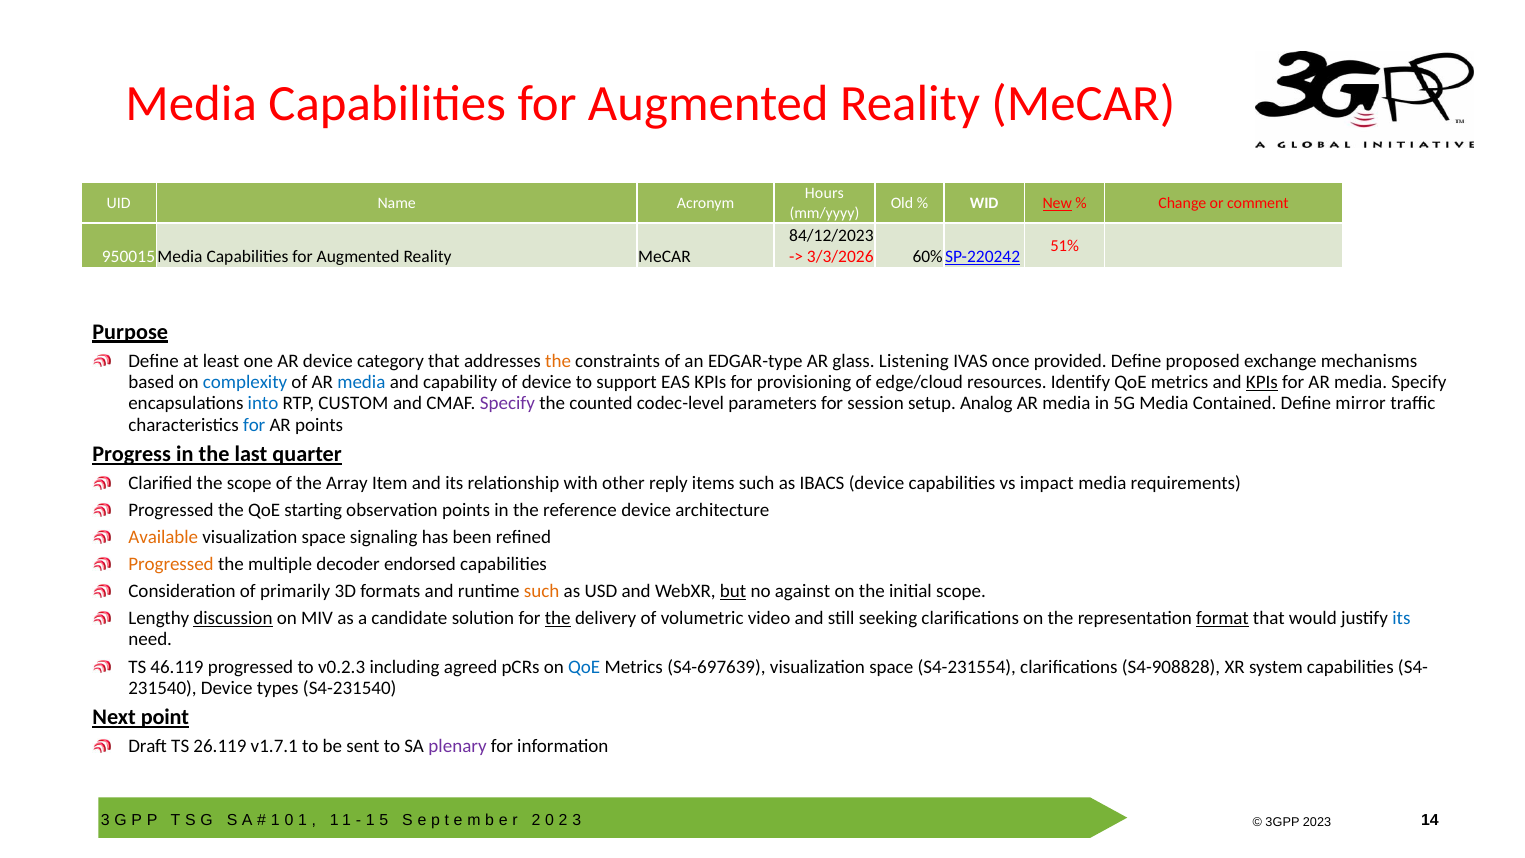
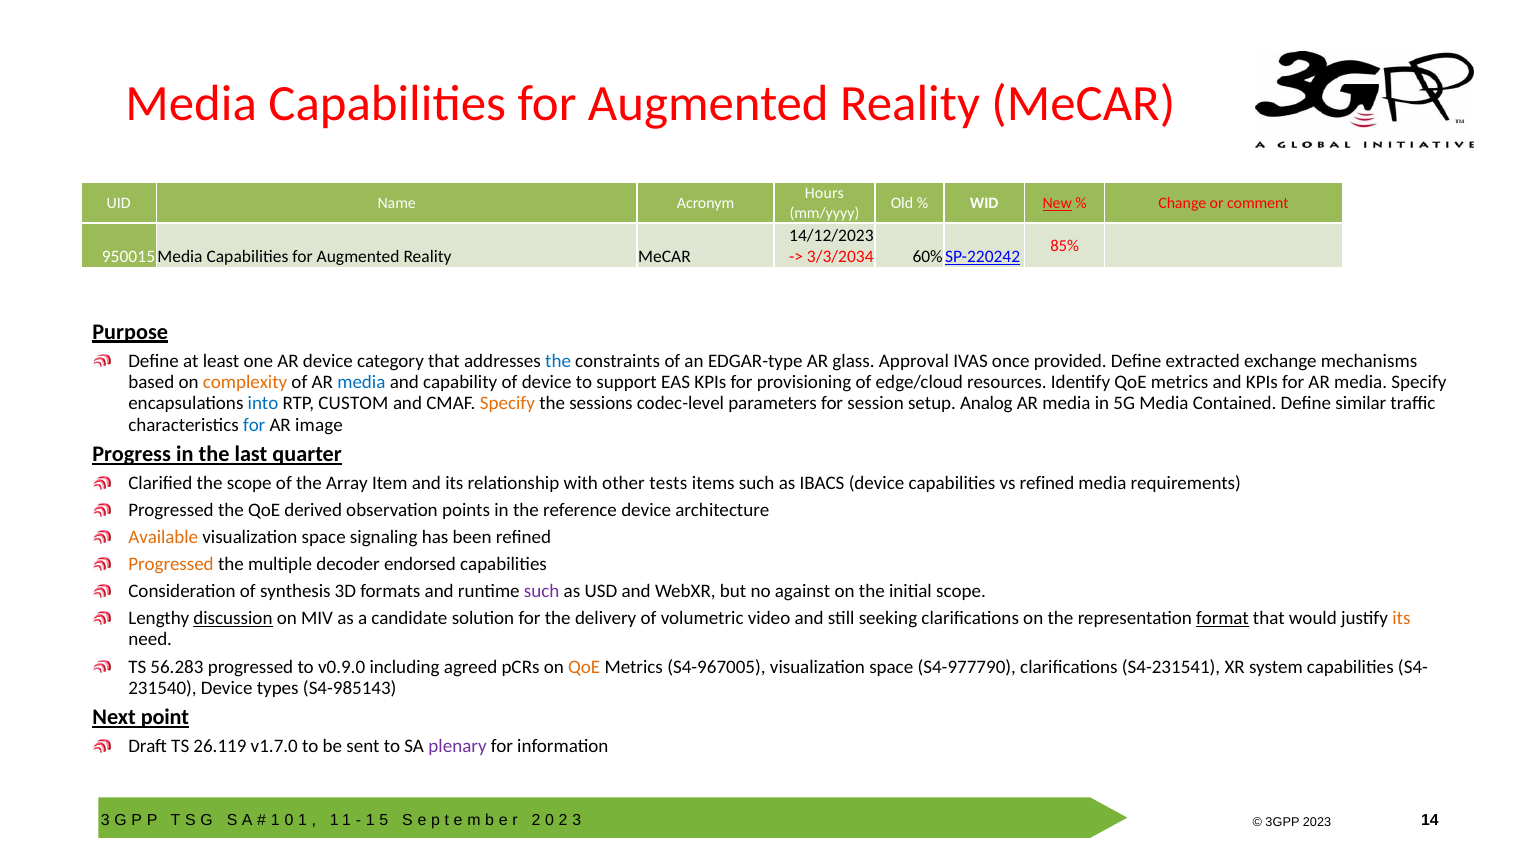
84/12/2023: 84/12/2023 -> 14/12/2023 (831, 235)
51%: 51% -> 85% (1065, 246)
3/3/2026: 3/3/2026 -> 3/3/2034 (840, 257)
the colour: orange -> blue (558, 361)
Listening: Listening -> Approval (914, 361)
proposed: proposed -> extracted (1203, 361)
complexity colour: blue -> orange (245, 382)
KPIs underline: present -> none (1262, 382)
Specify colour: purple -> orange (507, 403)
counted: counted -> sessions (601, 403)
mirror: mirror -> similar (1361, 403)
AR points: points -> image (319, 425)
reply: reply -> tests (668, 483)
vs impact: impact -> refined (1047, 483)
starting: starting -> derived (313, 510)
primarily: primarily -> synthesis (295, 591)
such colour: orange -> purple (542, 591)
but underline: present -> none (733, 591)
the underline: present -> none (558, 618)
its colour: blue -> orange (1401, 618)
46.119: 46.119 -> 56.283 (177, 667)
v0.2.3: v0.2.3 -> v0.9.0 (342, 667)
QoE colour: blue -> orange (584, 667)
S4-697639: S4-697639 -> S4-967005 (716, 667)
S4-231554: S4-231554 -> S4-977790 (967, 667)
S4-908828: S4-908828 -> S4-231541 (1171, 667)
S4-231540: S4-231540 -> S4-985143 (350, 688)
v1.7.1: v1.7.1 -> v1.7.0 (274, 746)
